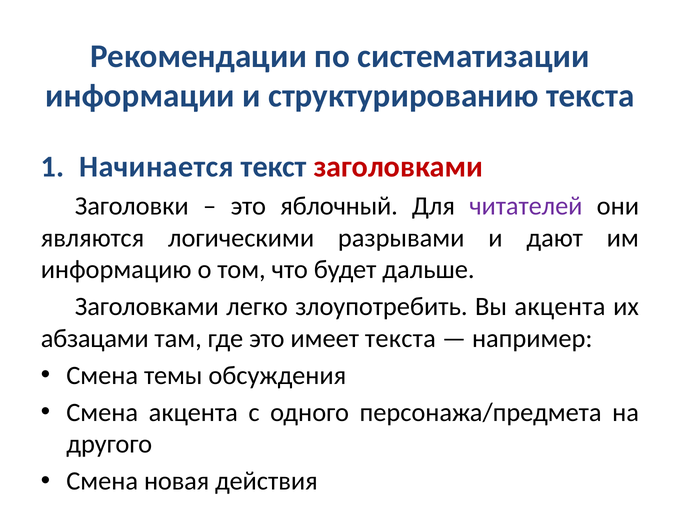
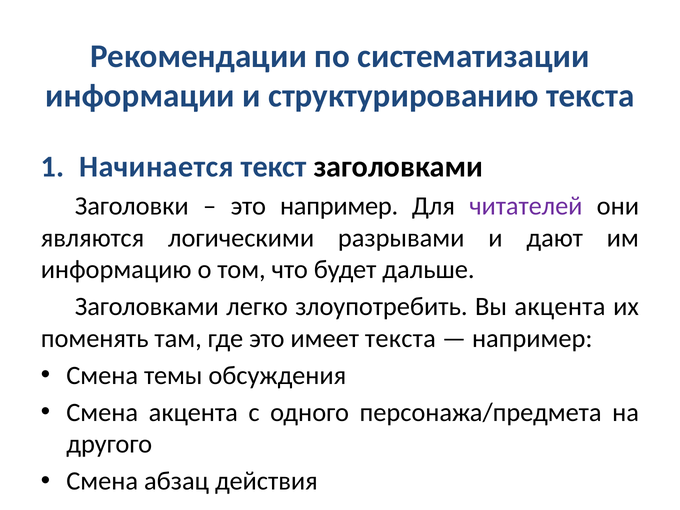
заголовками colour: red -> black (398, 167)
это яблочный: яблочный -> например (339, 206)
абзацами: абзацами -> поменять (95, 338)
новая: новая -> абзац (177, 481)
